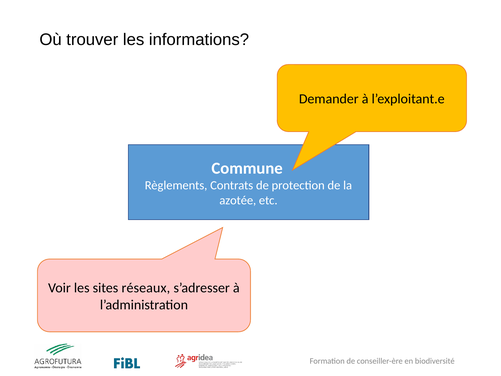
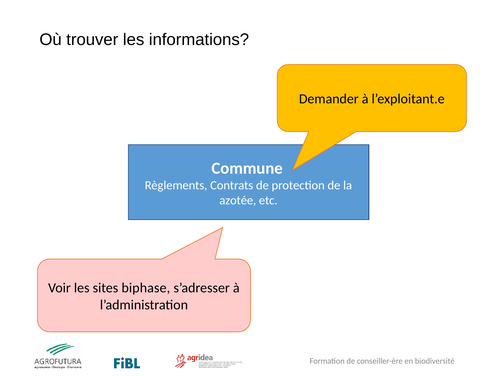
réseaux: réseaux -> biphase (146, 288)
